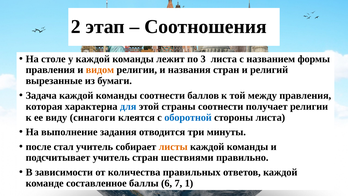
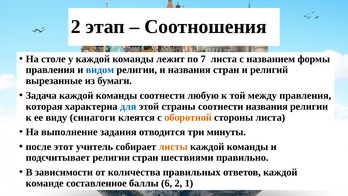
3: 3 -> 7 (203, 59)
видом colour: orange -> blue (100, 70)
баллов: баллов -> любую (203, 95)
соотнести получает: получает -> названия (267, 106)
оборотной colour: blue -> orange (188, 117)
стал: стал -> этот (64, 146)
подсчитывает учитель: учитель -> религии (111, 157)
6 7: 7 -> 2 (178, 183)
